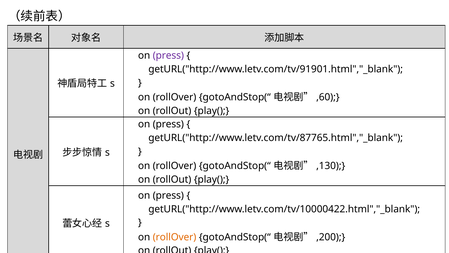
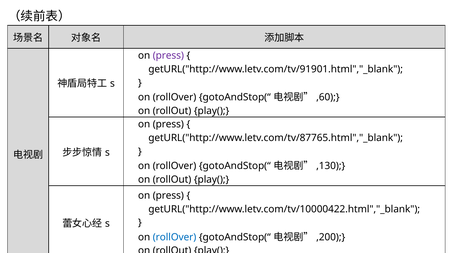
rollOver colour: orange -> blue (175, 237)
